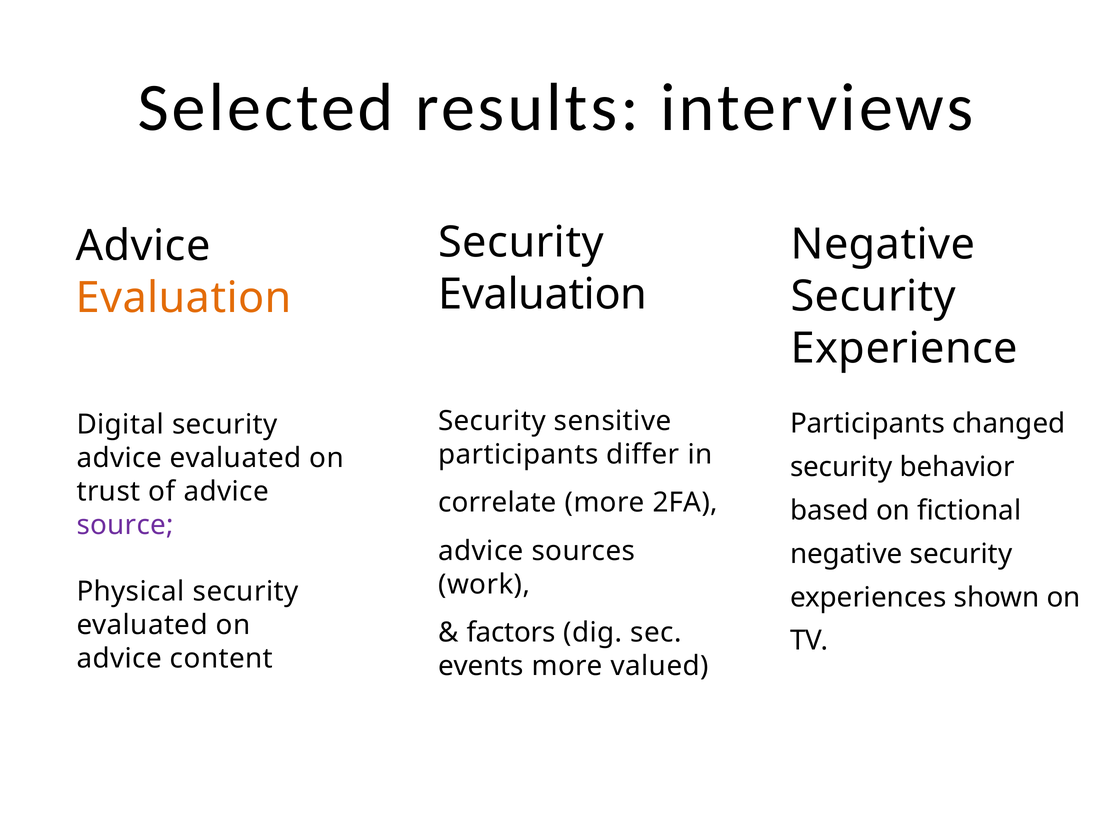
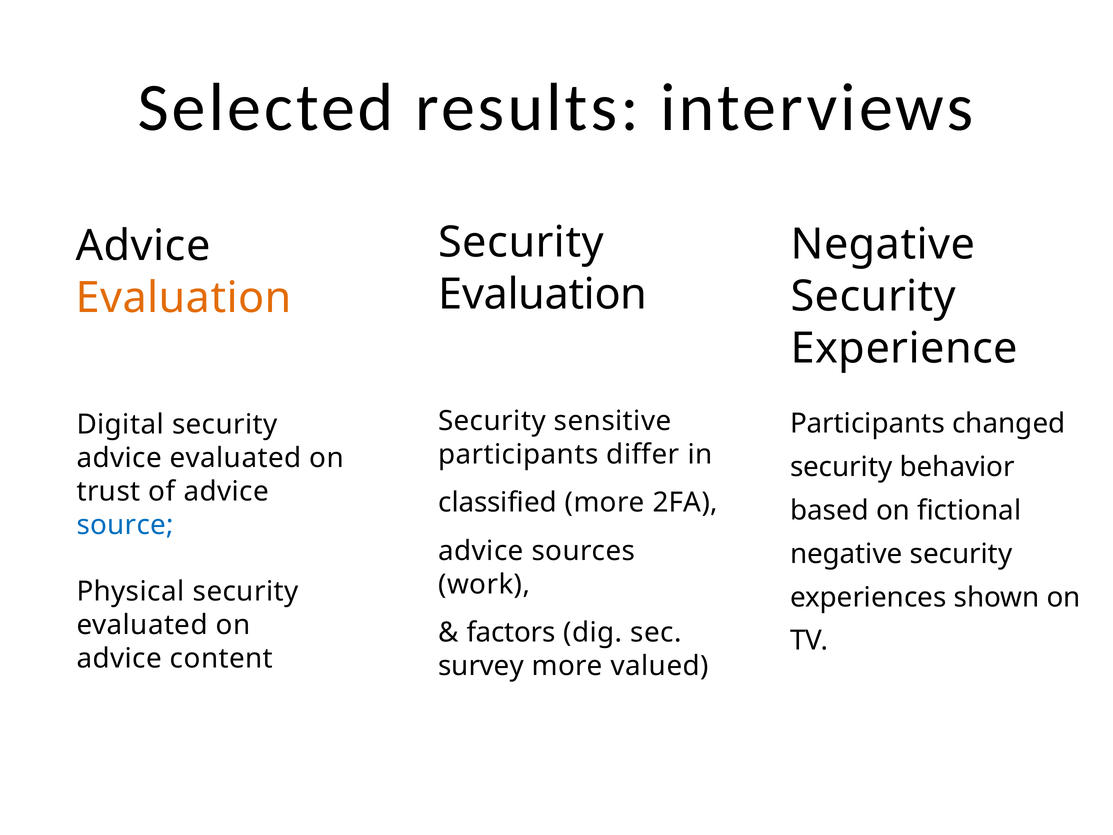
correlate: correlate -> classified (498, 503)
source colour: purple -> blue (125, 525)
events: events -> survey (481, 666)
